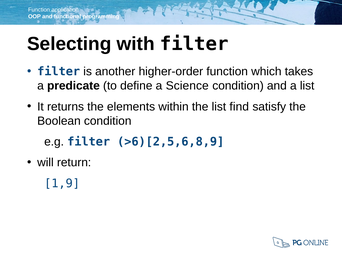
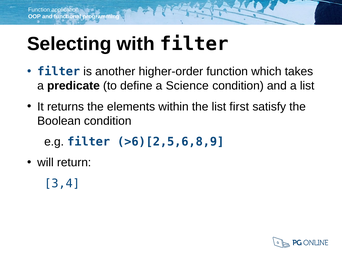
find: find -> first (239, 107)
1,9: 1,9 -> 3,4 (62, 184)
